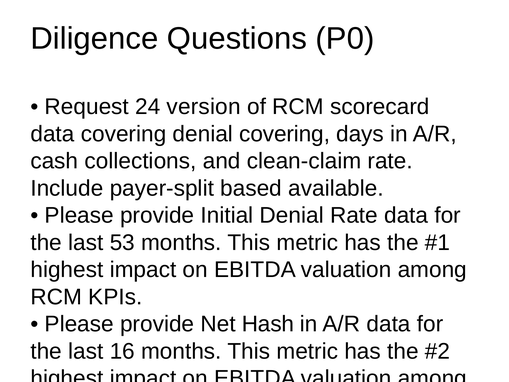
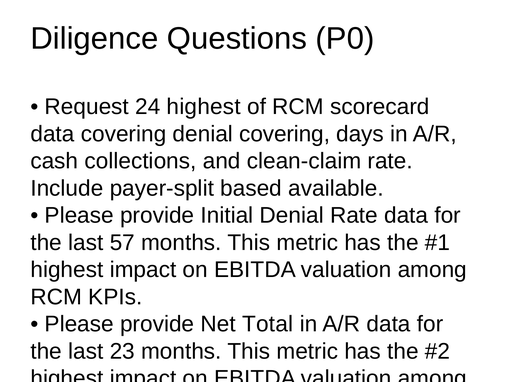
24 version: version -> highest (204, 107)
53: 53 -> 57 (122, 243)
Hash: Hash -> Total (268, 324)
16: 16 -> 23 (122, 351)
